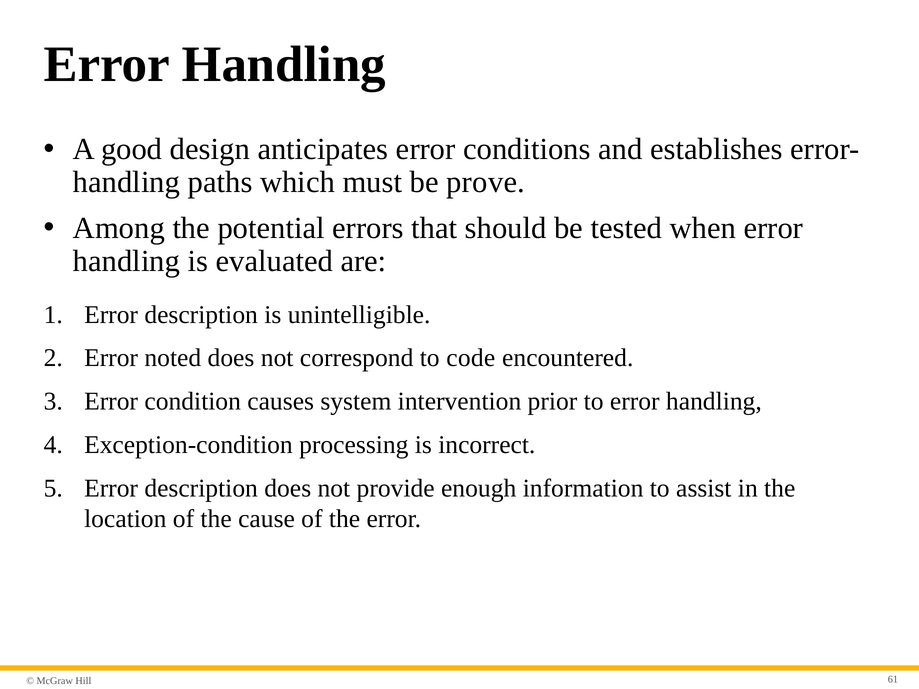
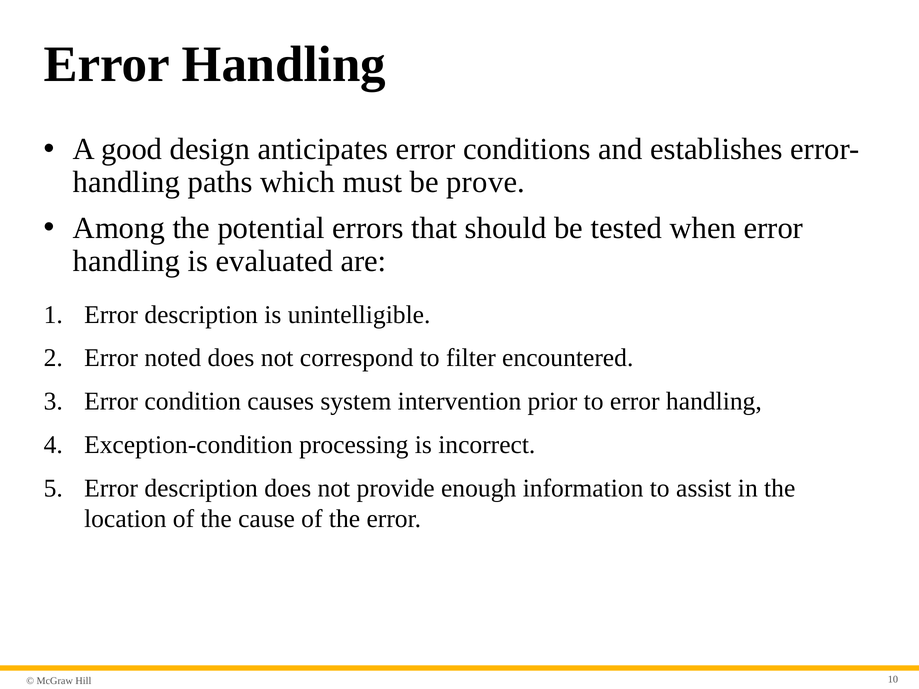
code: code -> filter (471, 358)
61: 61 -> 10 (893, 680)
